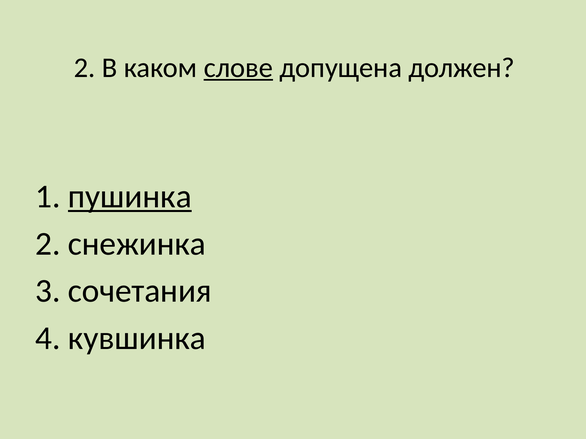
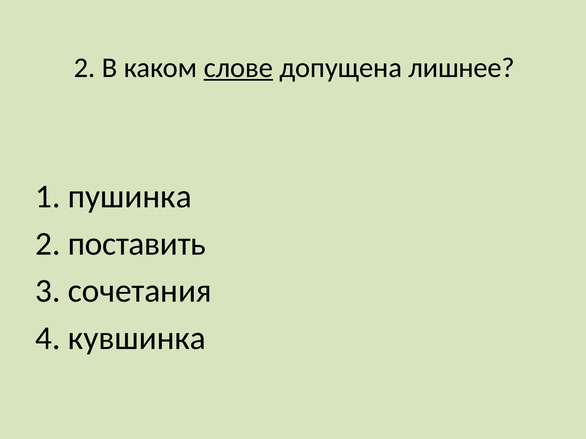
должен: должен -> лишнее (462, 68)
пушинка underline: present -> none (130, 197)
снежинка: снежинка -> поставить (137, 244)
